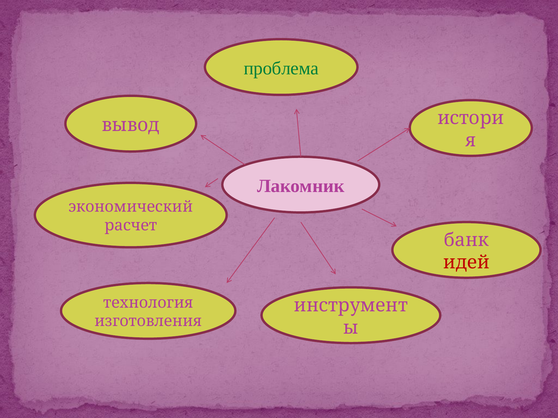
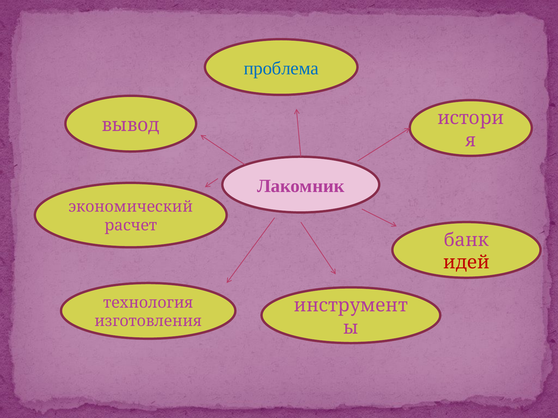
проблема colour: green -> blue (281, 68)
